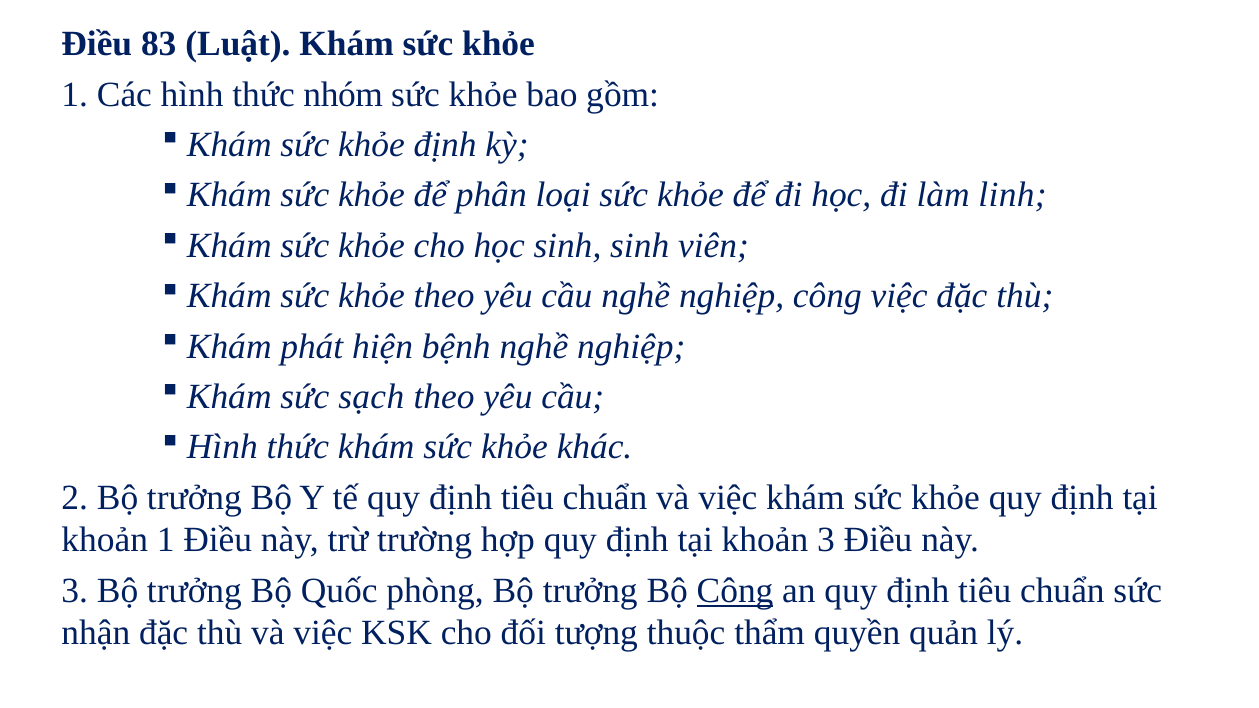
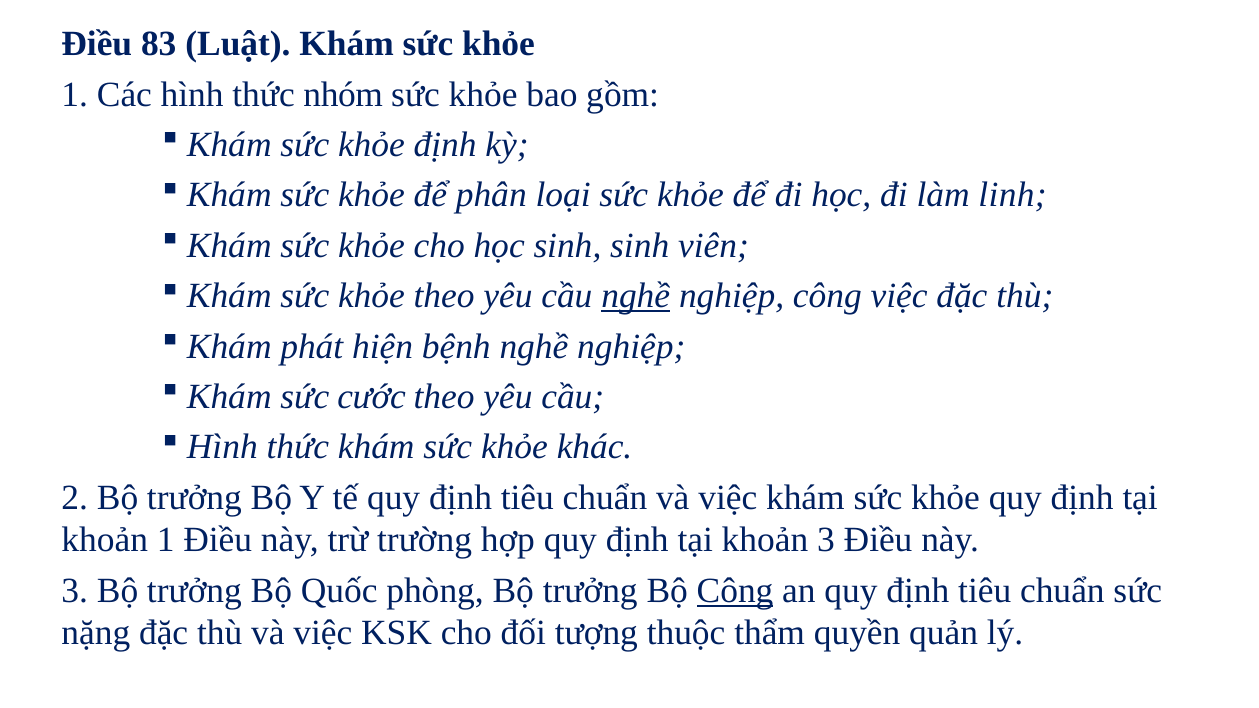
nghề underline: none -> present (636, 296)
sạch: sạch -> cước (372, 397)
nhận: nhận -> nặng (96, 633)
